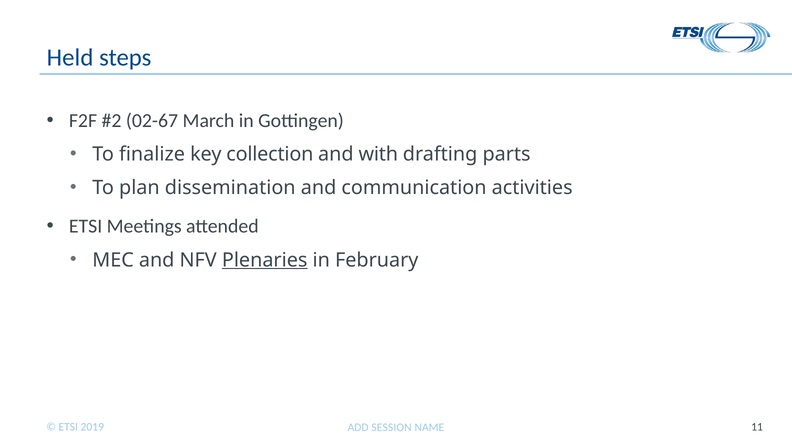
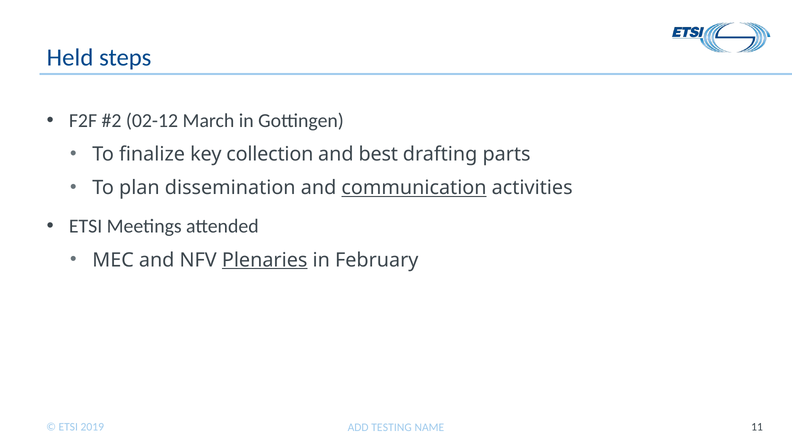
02-67: 02-67 -> 02-12 (152, 121)
with: with -> best (378, 154)
communication underline: none -> present (414, 188)
SESSION: SESSION -> TESTING (392, 428)
